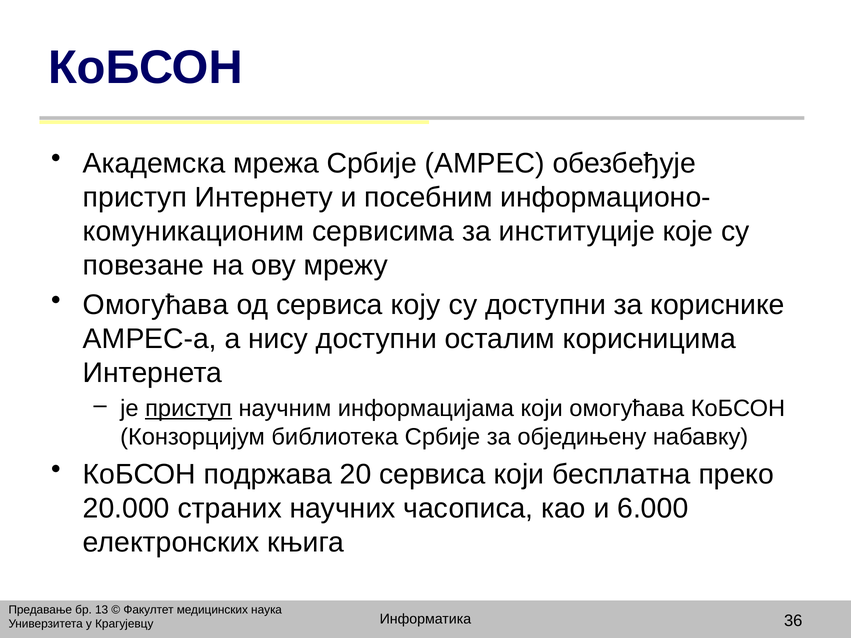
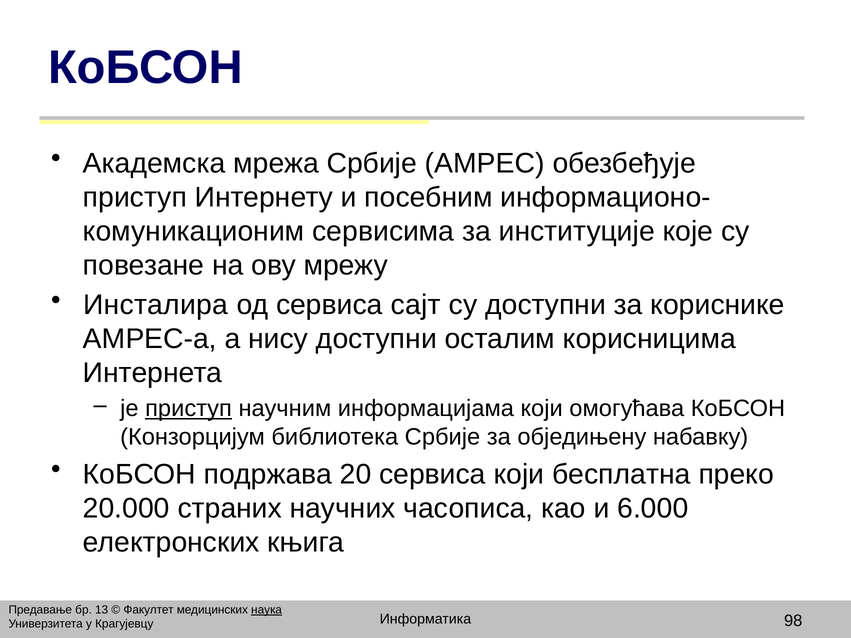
Омогућава: Омогућава -> Инсталира (156, 305)
коју: коју -> сајт (416, 305)
наука underline: none -> present (266, 610)
36: 36 -> 98 (793, 621)
